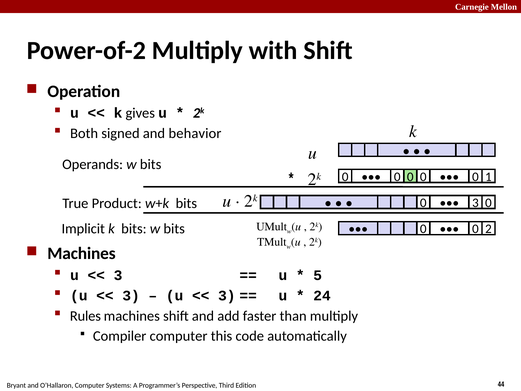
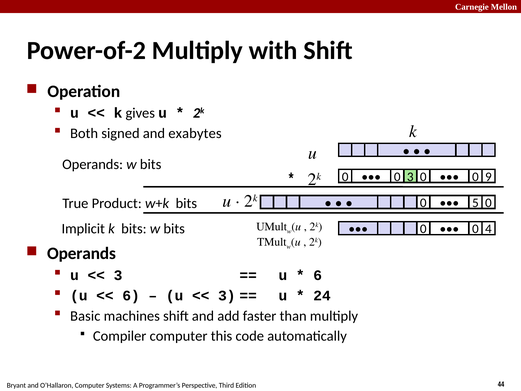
behavior: behavior -> exabytes (195, 133)
0: 0 -> 3 (410, 177)
1: 1 -> 9 (488, 177)
0 3: 3 -> 5 (475, 203)
2: 2 -> 4 (488, 229)
Machines: Machines -> Operands (81, 253)
5: 5 -> 6 (318, 275)
3: 3 -> 6 (131, 295)
Rules: Rules -> Basic (85, 316)
